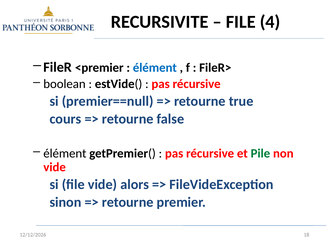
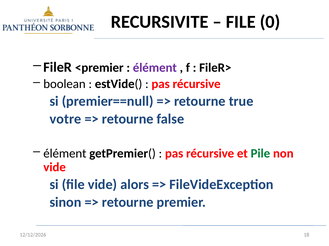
4: 4 -> 0 (270, 22)
élément colour: blue -> purple (155, 68)
cours: cours -> votre (65, 119)
